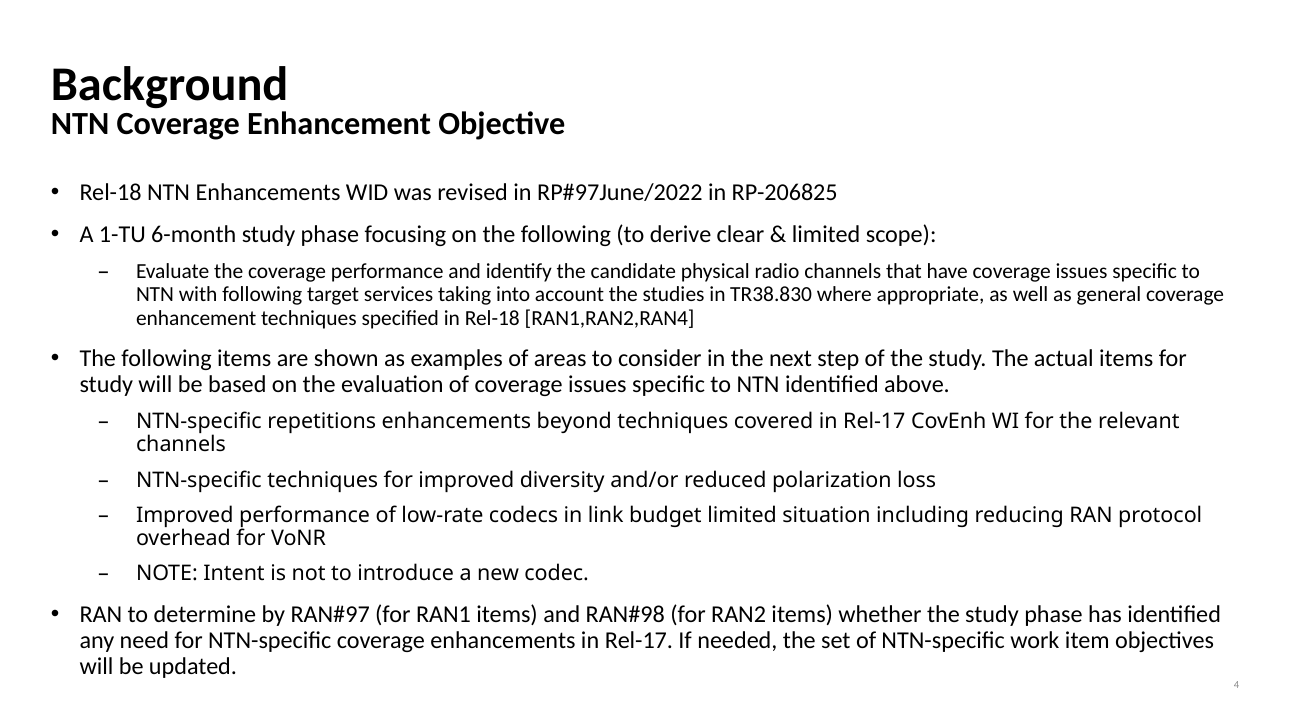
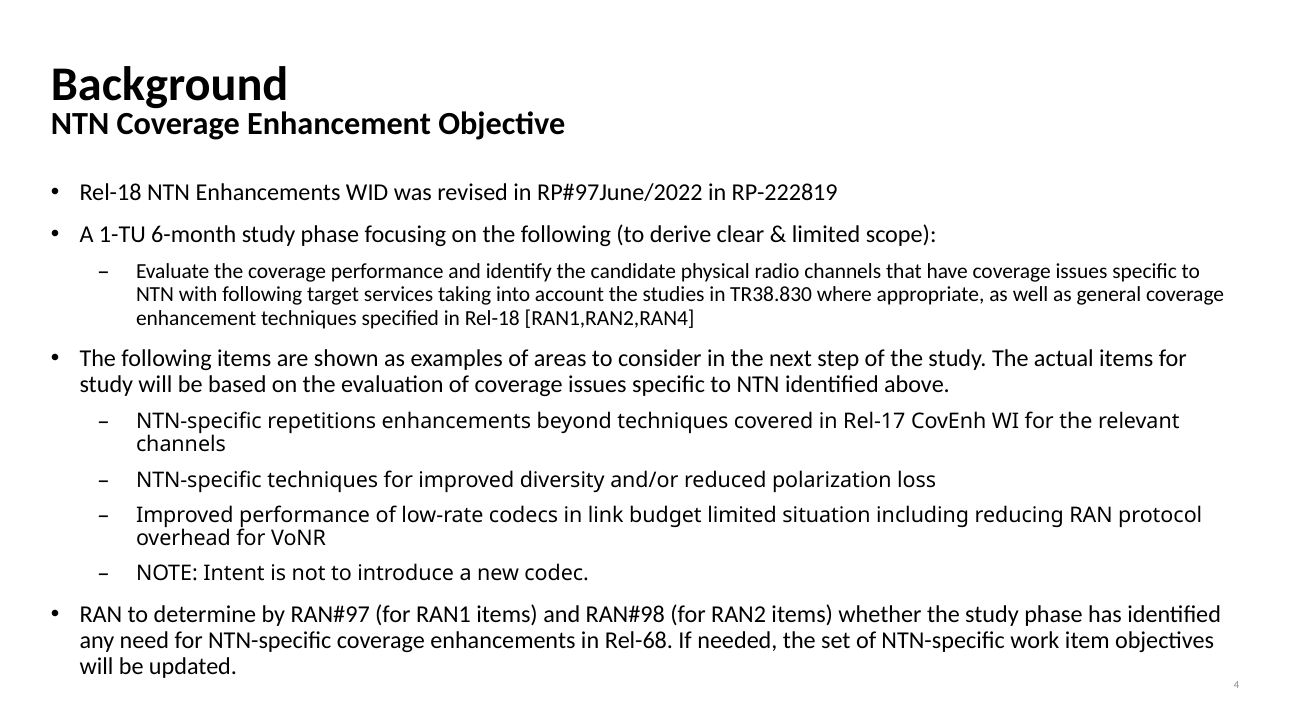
RP-206825: RP-206825 -> RP-222819 (785, 193)
enhancements in Rel-17: Rel-17 -> Rel-68 (639, 641)
